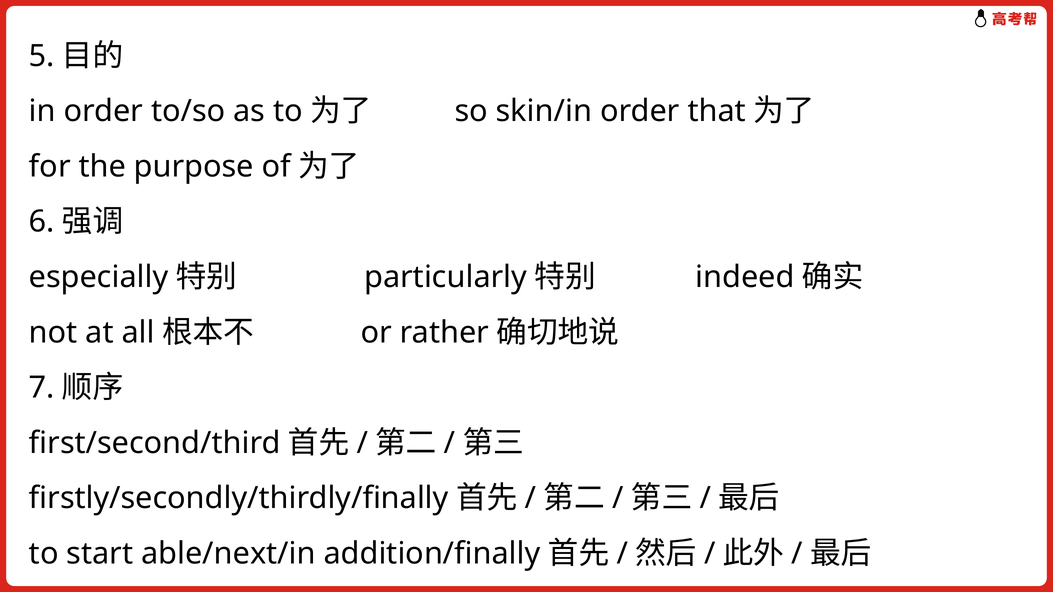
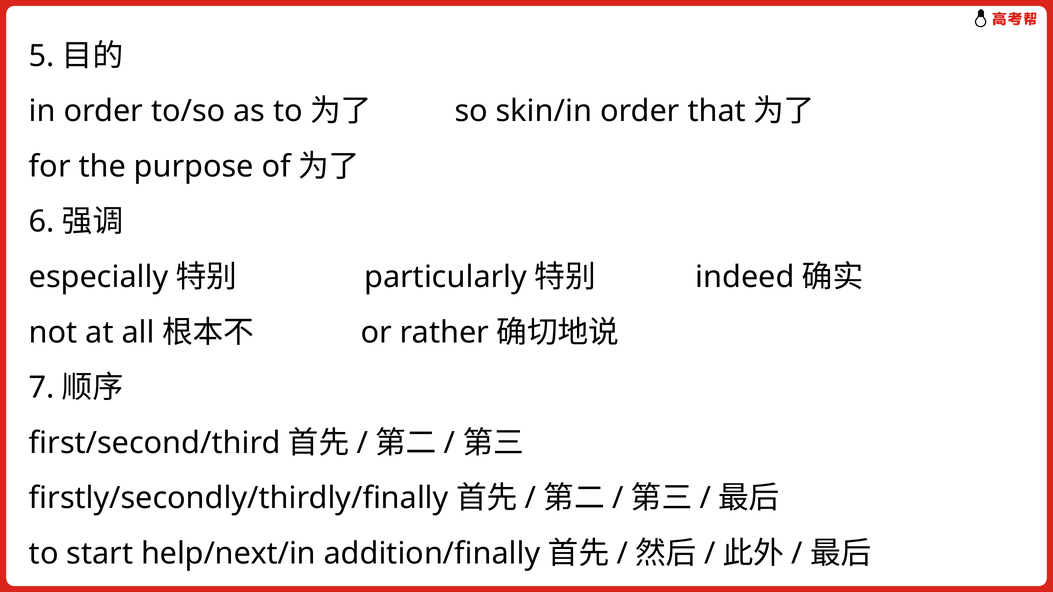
able/next/in: able/next/in -> help/next/in (228, 554)
